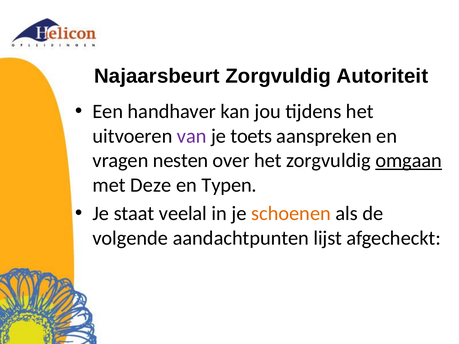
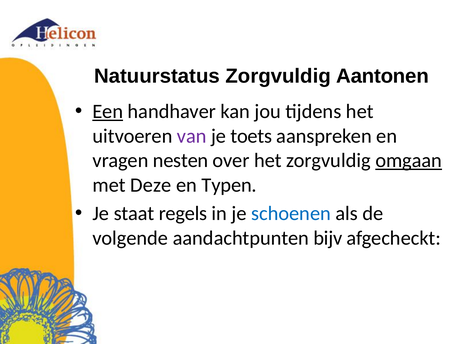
Najaarsbeurt: Najaarsbeurt -> Natuurstatus (157, 76)
Autoriteit: Autoriteit -> Aantonen (383, 76)
Een underline: none -> present (108, 112)
veelal: veelal -> regels (183, 214)
schoenen colour: orange -> blue (291, 214)
lijst: lijst -> bijv (328, 238)
